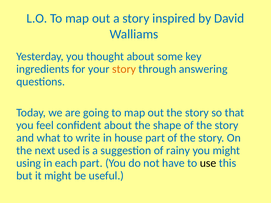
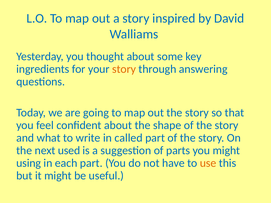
house: house -> called (129, 138)
rainy: rainy -> parts (178, 151)
use colour: black -> orange (208, 163)
